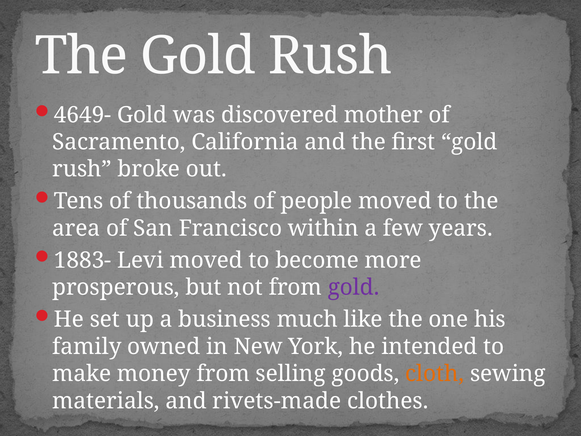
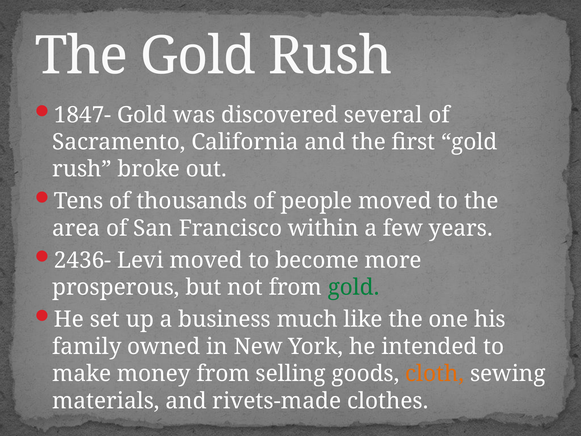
4649-: 4649- -> 1847- (83, 115)
mother: mother -> several (383, 115)
1883-: 1883- -> 2436- (83, 260)
gold colour: purple -> green (354, 287)
